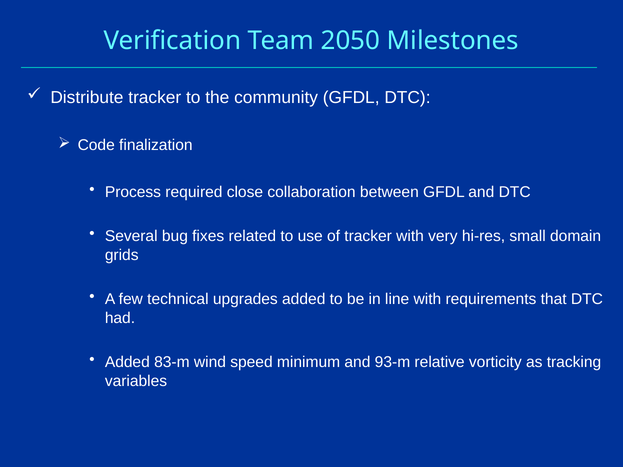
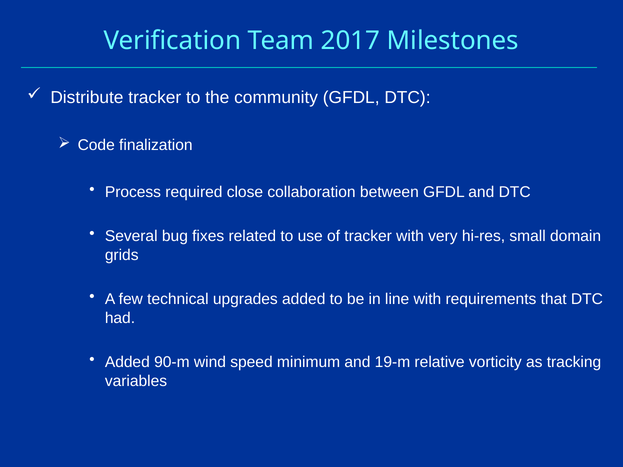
2050: 2050 -> 2017 (350, 41)
83-m: 83-m -> 90-m (172, 362)
93-m: 93-m -> 19-m (392, 362)
